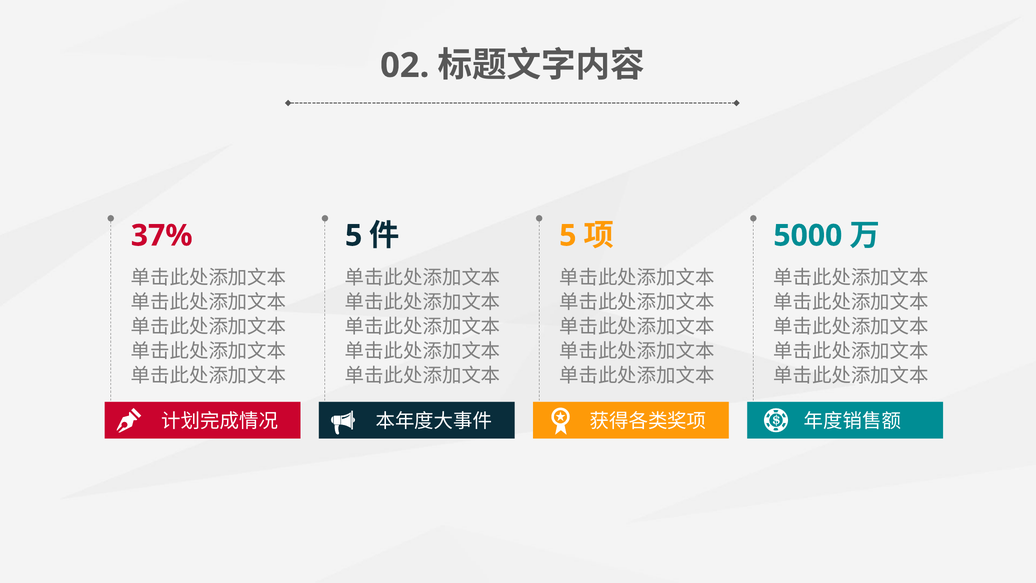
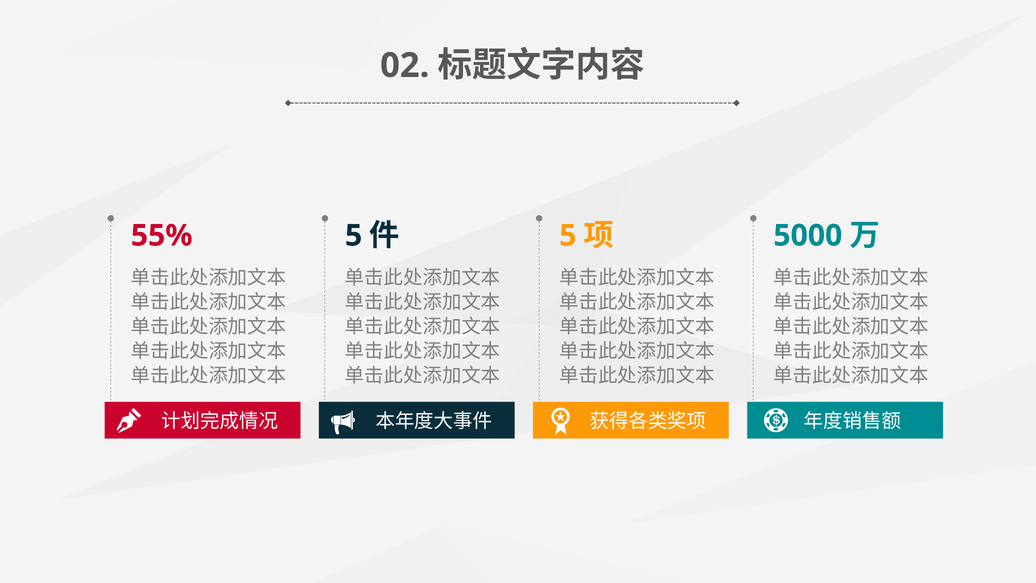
37%: 37% -> 55% (162, 236)
